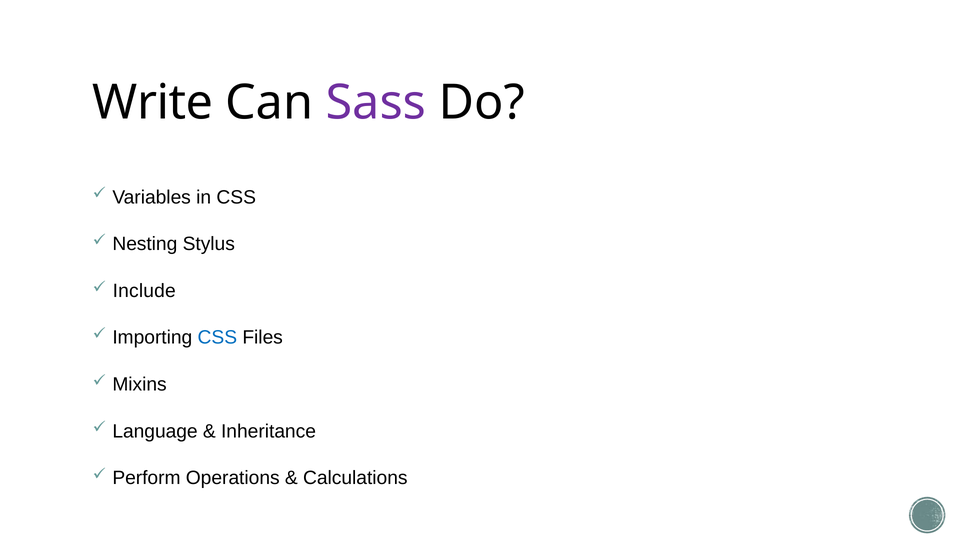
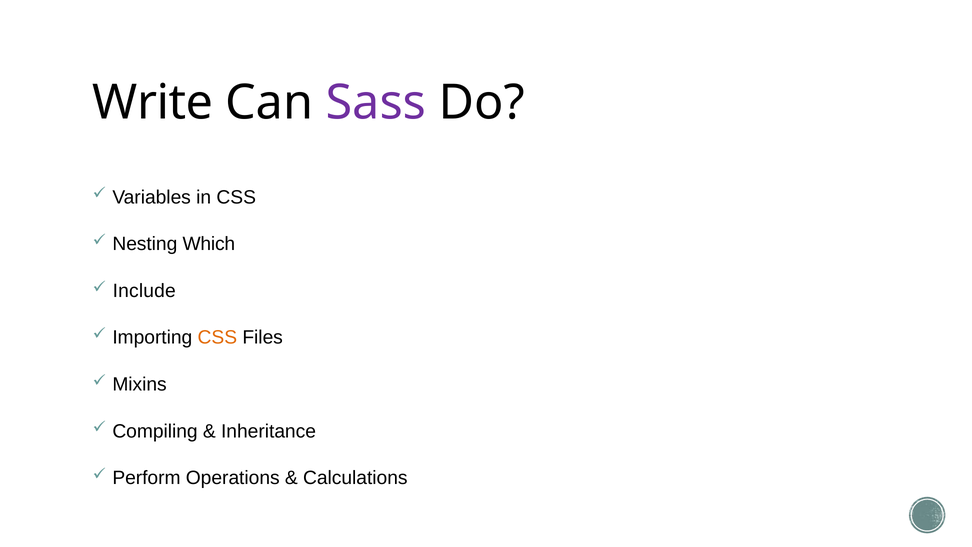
Stylus: Stylus -> Which (209, 244)
CSS colour: blue -> orange (217, 337)
Language: Language -> Compiling (155, 431)
